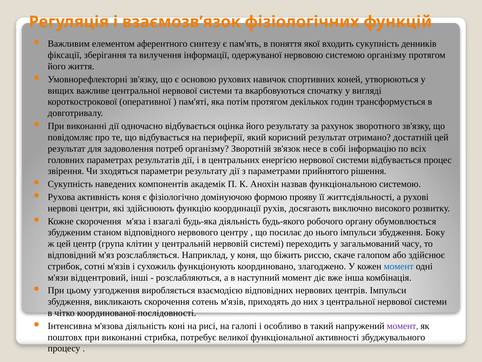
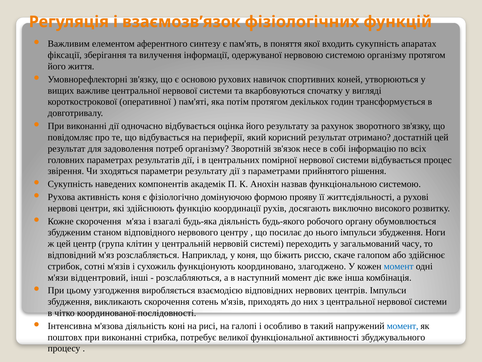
денників: денників -> апаратах (419, 44)
енергією: енергією -> помірної (279, 160)
Боку: Боку -> Ноги (435, 232)
момент colour: purple -> blue (403, 326)
